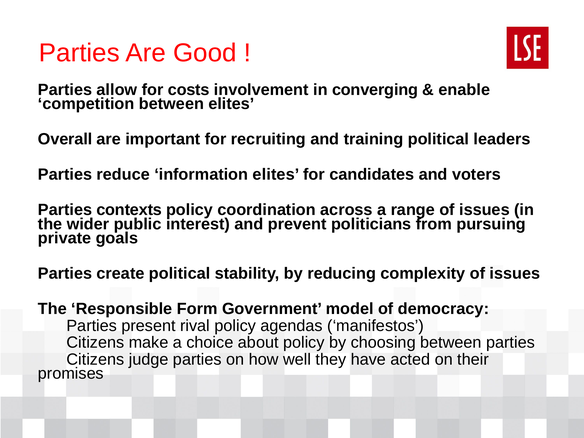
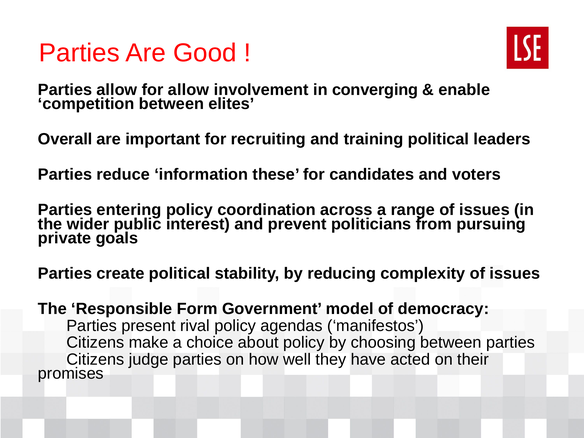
for costs: costs -> allow (189, 90)
information elites: elites -> these (276, 175)
contexts: contexts -> entering (129, 210)
